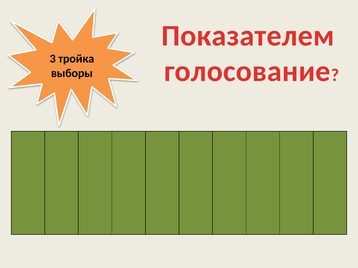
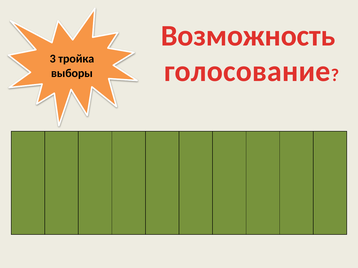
Показателем: Показателем -> Возможность (248, 36)
